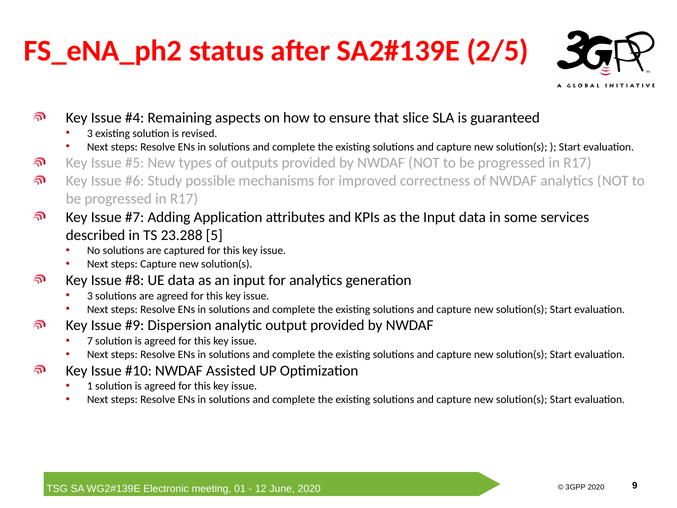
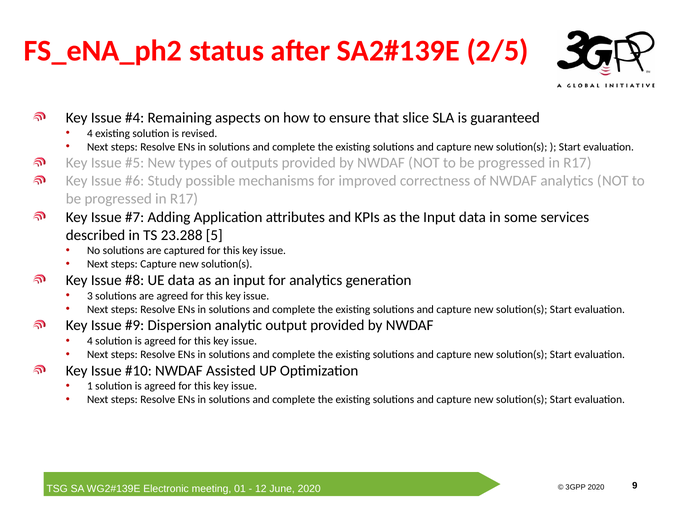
3: 3 -> 4 (90, 133)
7: 7 -> 4 (90, 341)
